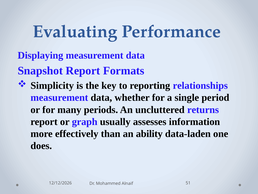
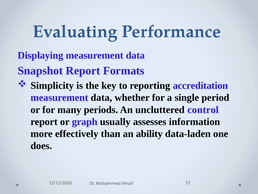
relationships: relationships -> accreditation (200, 85)
returns: returns -> control (203, 109)
